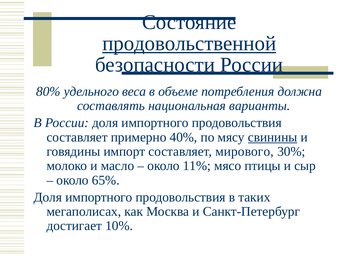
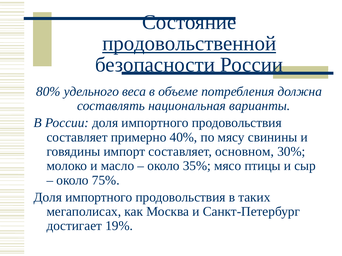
свинины underline: present -> none (273, 137)
мирового: мирового -> основном (245, 152)
11%: 11% -> 35% (197, 166)
65%: 65% -> 75% (106, 181)
10%: 10% -> 19% (119, 226)
